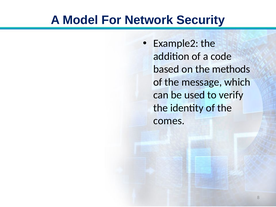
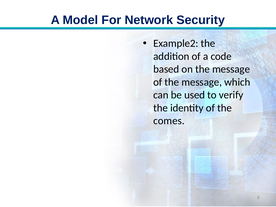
on the methods: methods -> message (231, 69)
